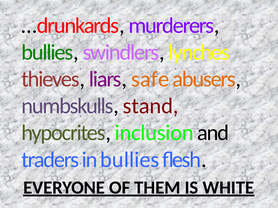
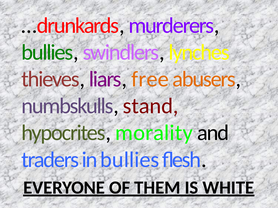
safe: safe -> free (150, 79)
inclusion: inclusion -> morality (154, 133)
